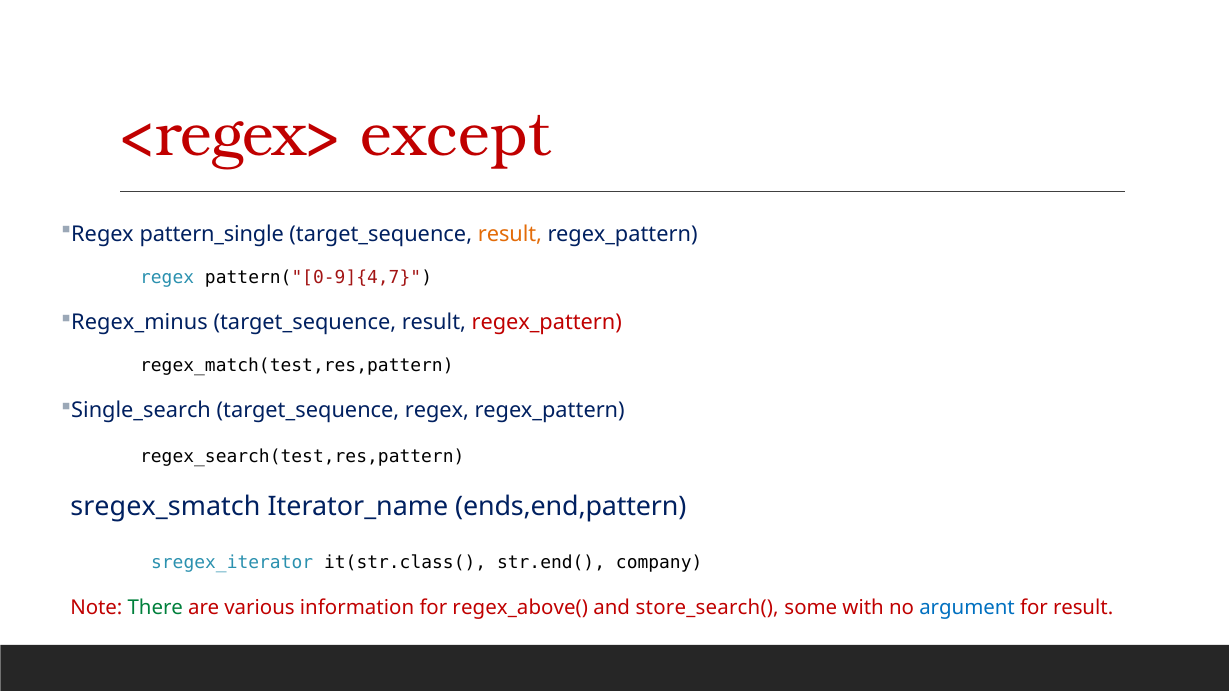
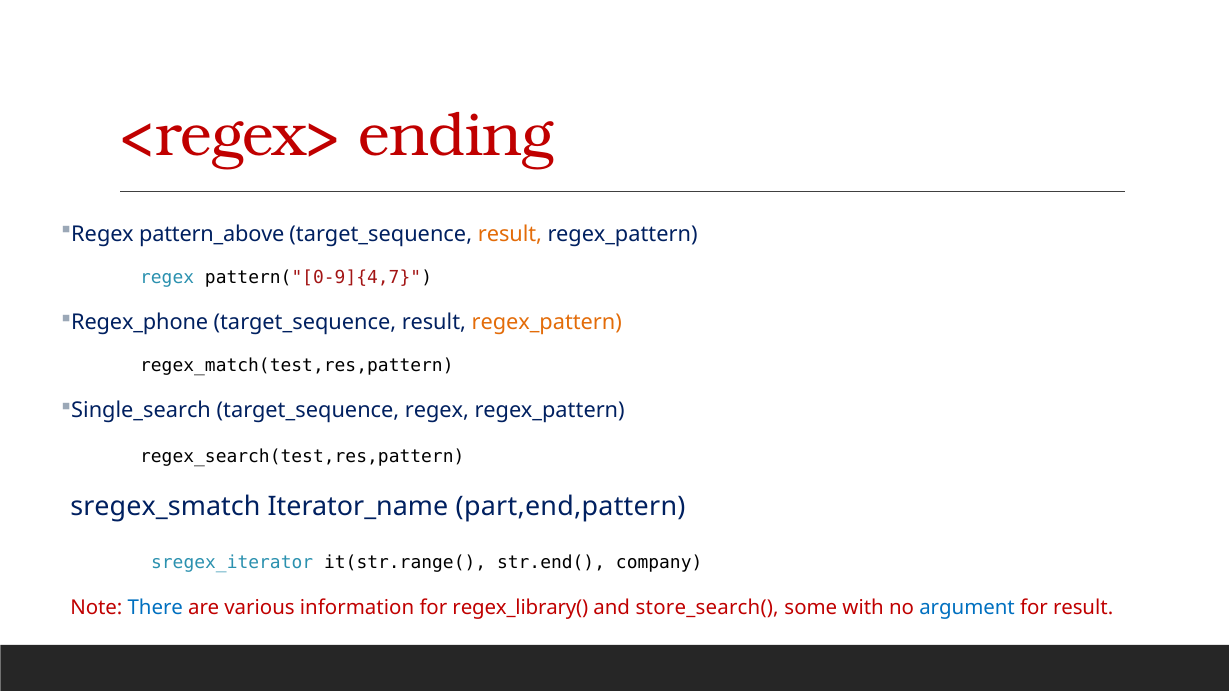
except: except -> ending (457, 136)
pattern_single: pattern_single -> pattern_above (212, 234)
Regex_minus: Regex_minus -> Regex_phone (140, 323)
regex_pattern colour: red -> orange (547, 323)
ends,end,pattern: ends,end,pattern -> part,end,pattern (571, 506)
it(str.class(: it(str.class( -> it(str.range( (405, 563)
There colour: green -> blue (155, 608)
regex_above(: regex_above( -> regex_library( (520, 608)
